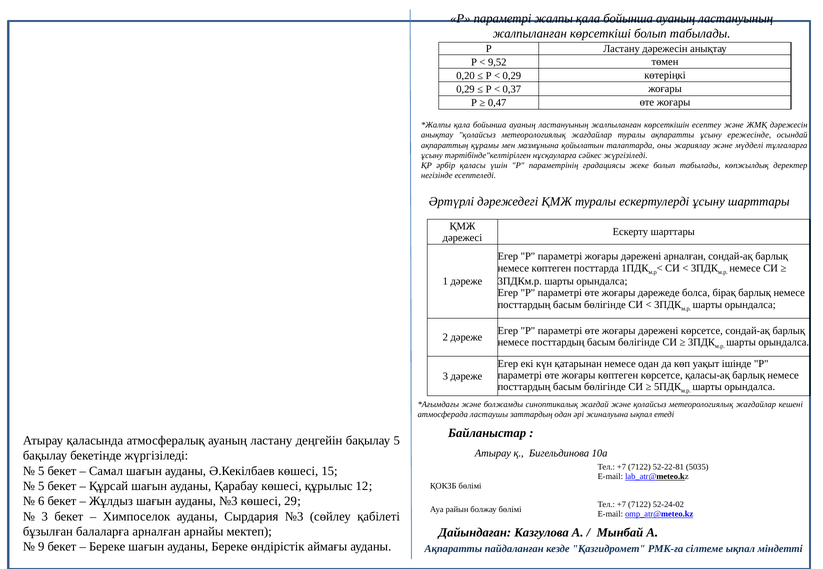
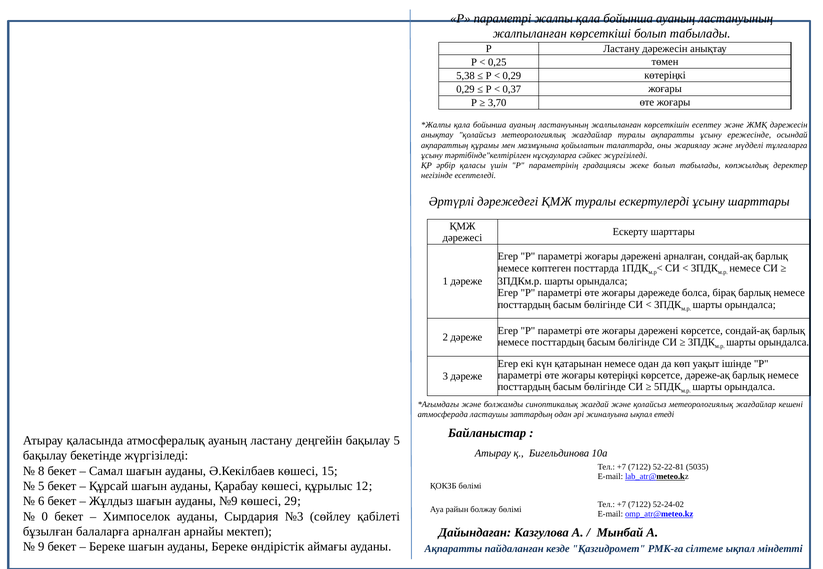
9,52: 9,52 -> 0,25 (497, 62)
0,20: 0,20 -> 5,38 (465, 76)
0,47: 0,47 -> 3,70 (497, 103)
жоғары көптеген: көптеген -> көтеріңкі (618, 376)
қаласы-ақ: қаласы-ақ -> дәреже-ақ (708, 376)
5: 5 -> 8 (41, 471)
ауданы №3: №3 -> №9 (228, 502)
3: 3 -> 0 (45, 517)
